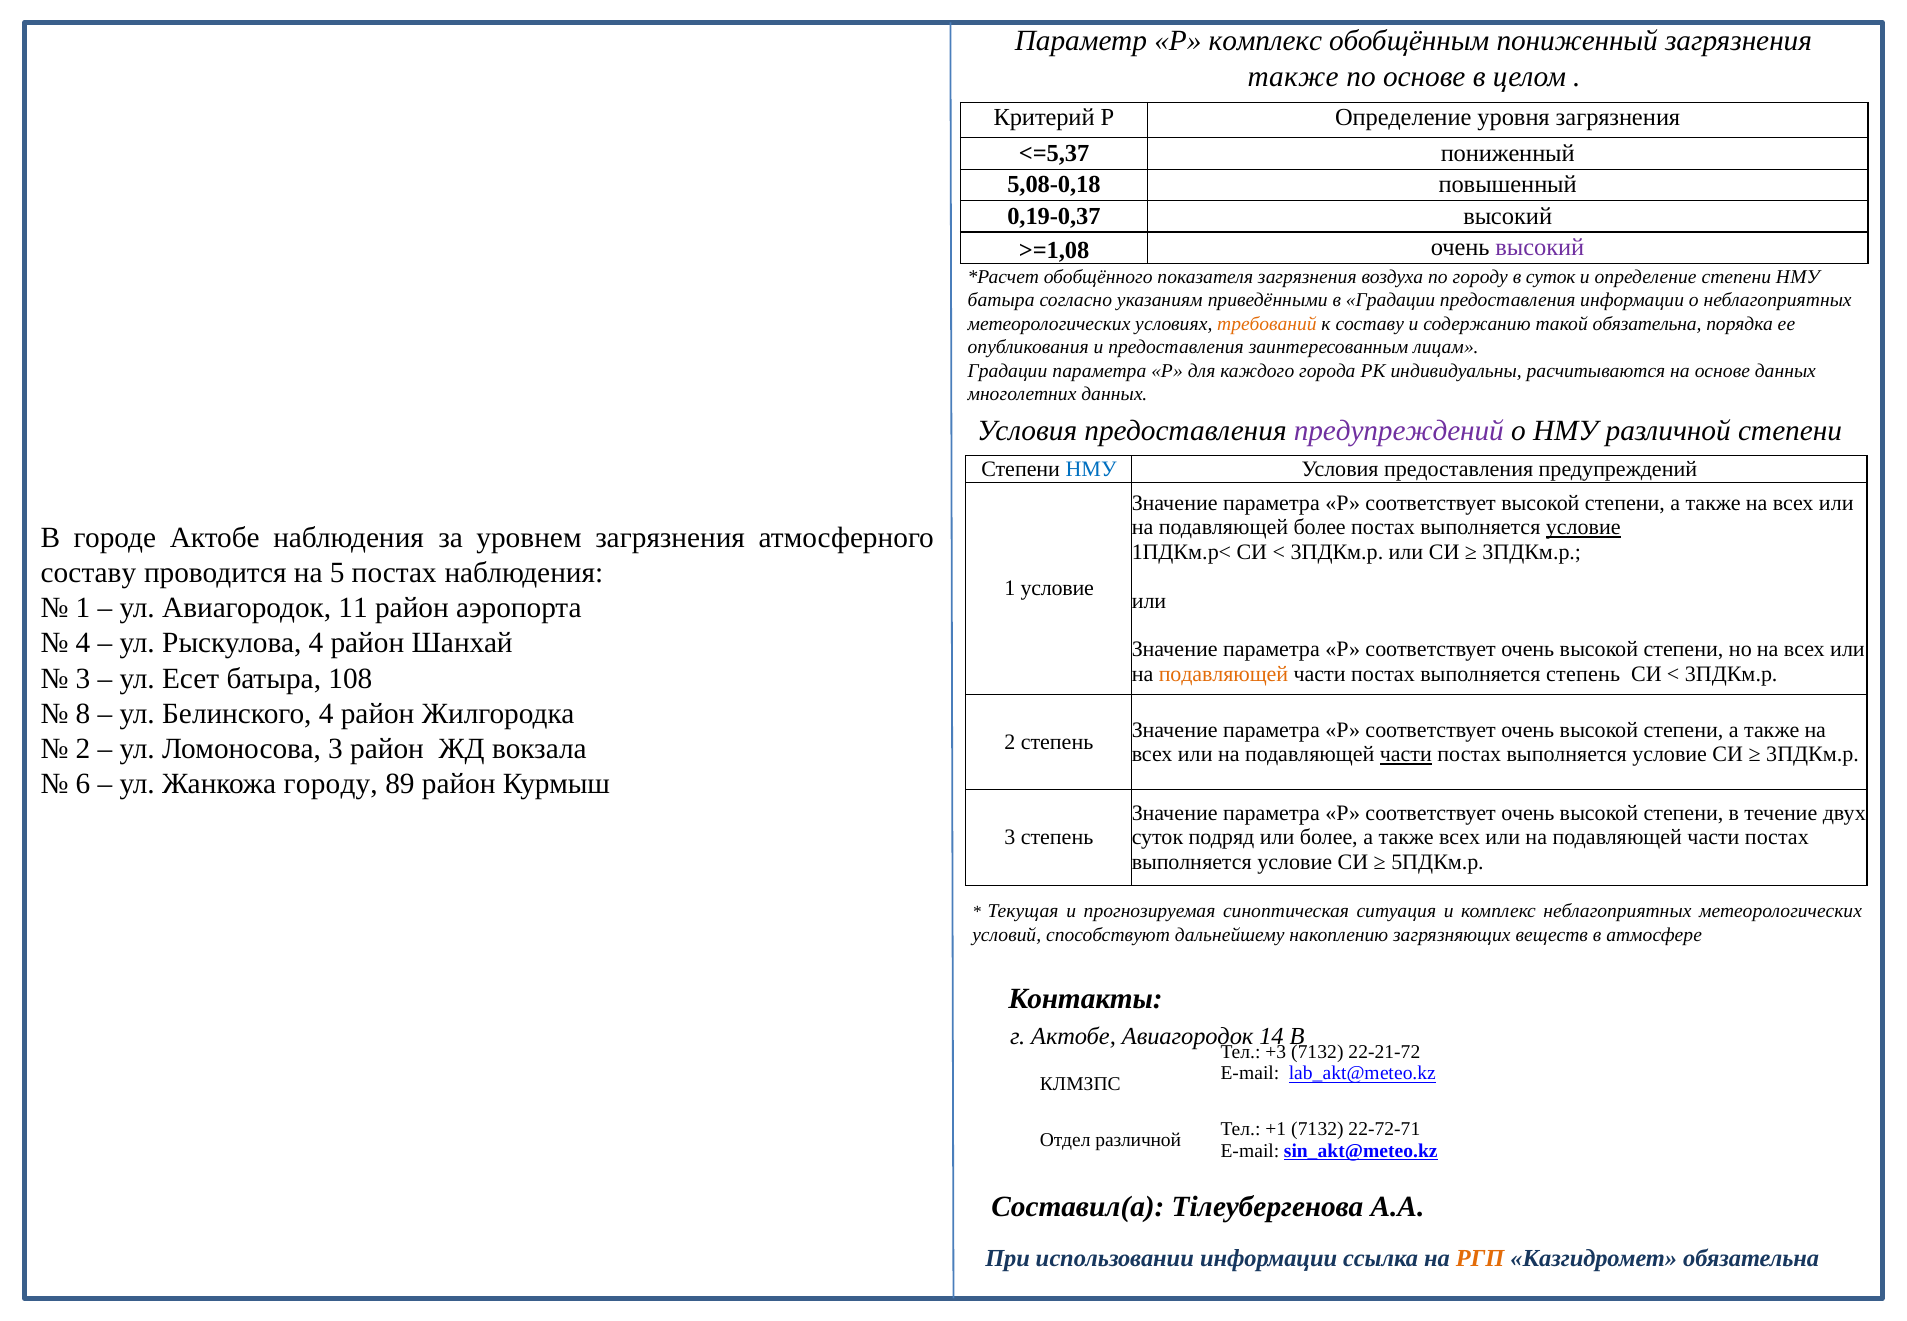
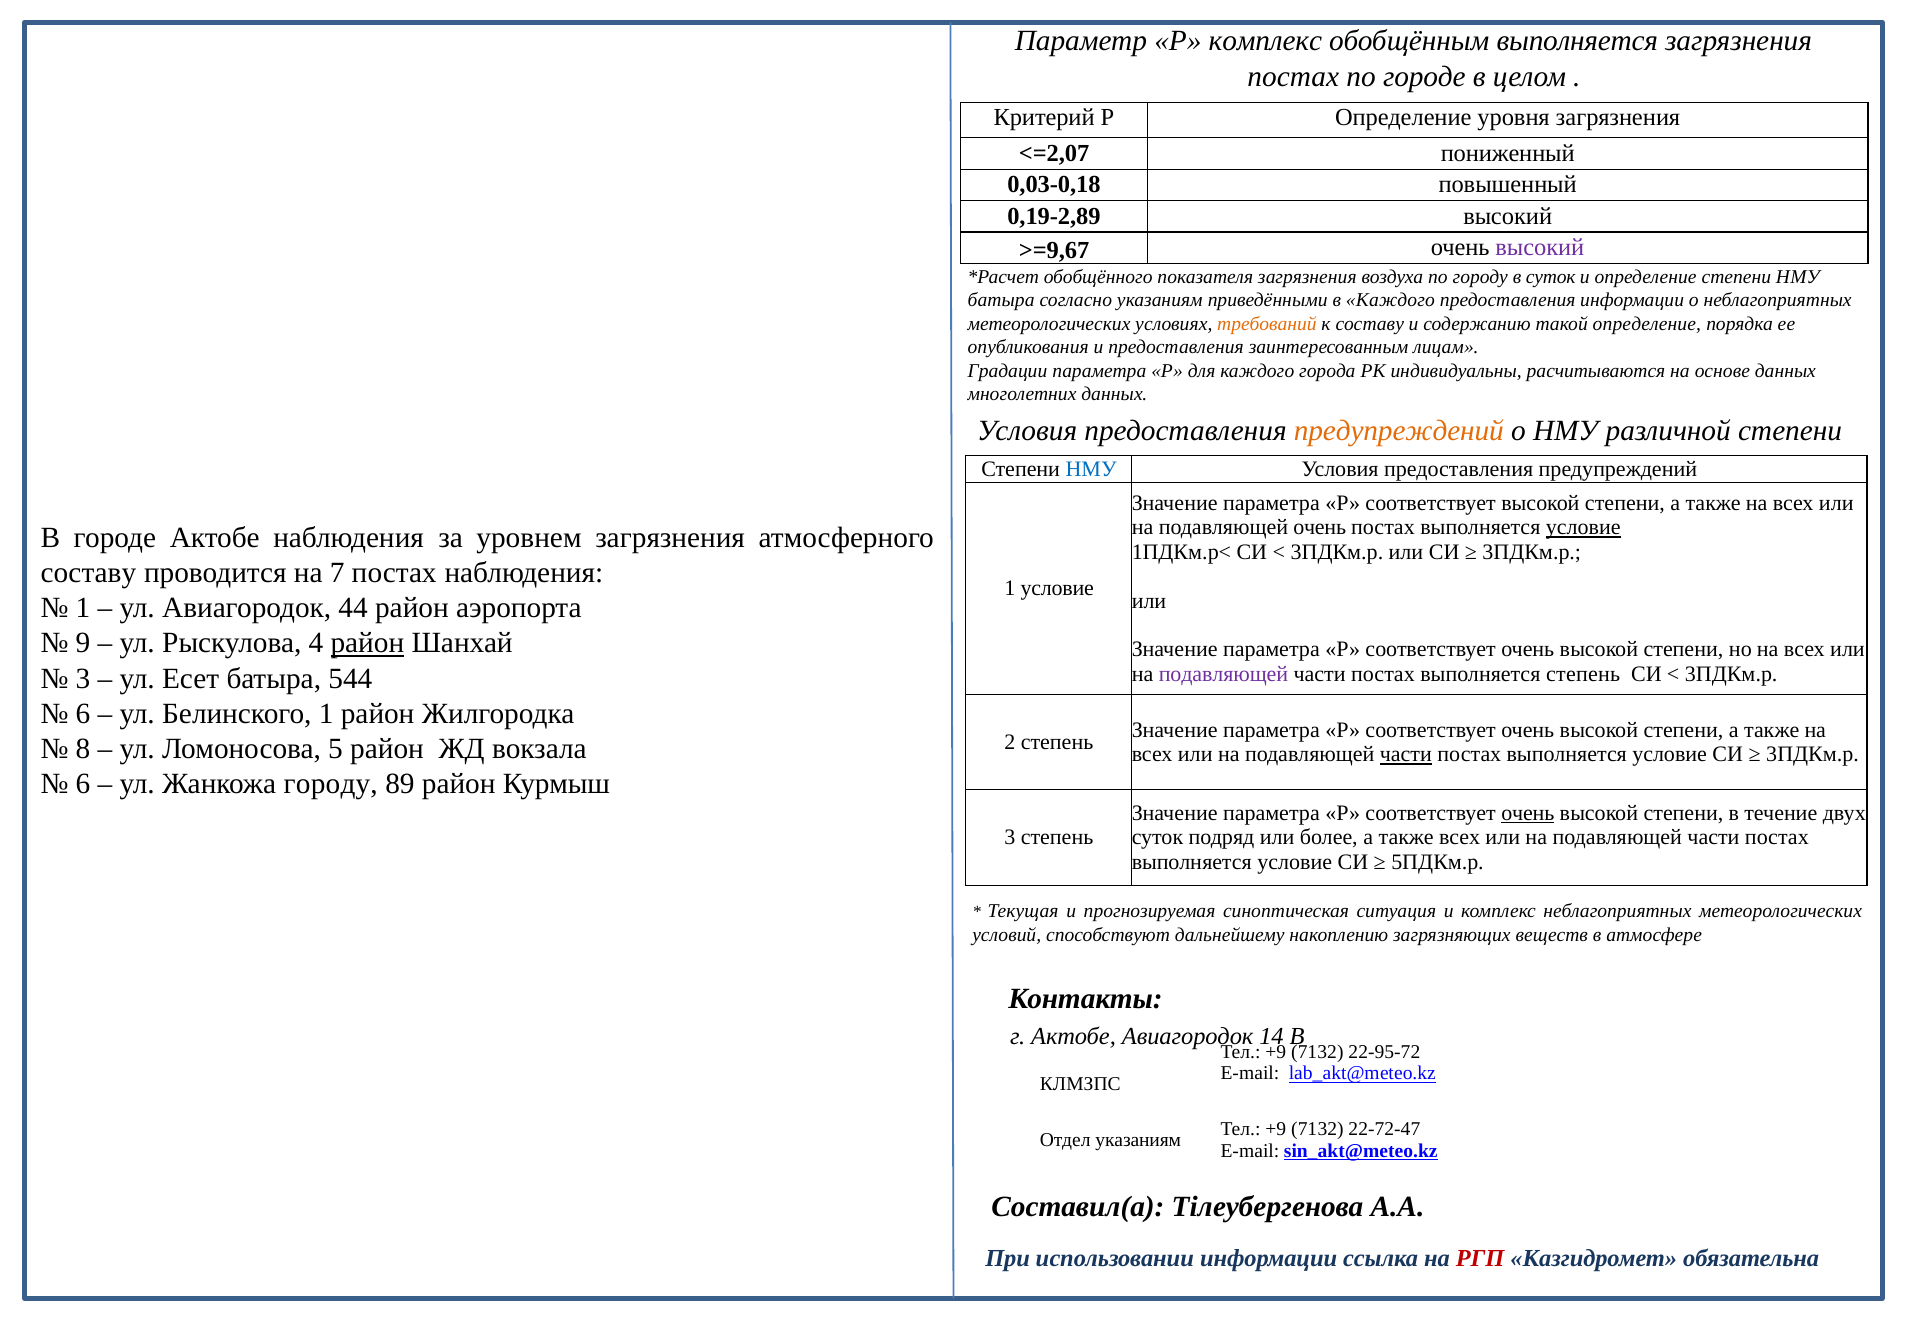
обобщённым пониженный: пониженный -> выполняется (1577, 41)
также: также -> постах (1293, 76)
по основе: основе -> городе (1424, 76)
<=5,37: <=5,37 -> <=2,07 (1054, 153)
5,08-0,18: 5,08-0,18 -> 0,03-0,18 (1054, 185)
0,19-0,37: 0,19-0,37 -> 0,19-2,89 (1054, 216)
>=1,08: >=1,08 -> >=9,67 (1054, 250)
в Градации: Градации -> Каждого (1390, 300)
такой обязательна: обязательна -> определение (1647, 323)
предупреждений colour: purple -> orange (1399, 430)
подавляющей более: более -> очень (1320, 527)
5: 5 -> 7 (337, 572)
11: 11 -> 44 (353, 608)
4: 4 -> 9 (83, 643)
район underline: none -> present (367, 643)
подавляющей colour: orange -> purple (1223, 674)
108: 108 -> 544 (350, 678)
8: 8 -> 6 (83, 713)
Белинского 4: 4 -> 1 (326, 713)
2: 2 -> 8 (83, 748)
Ломоносова 3: 3 -> 5 (336, 748)
очень underline: none -> present (1528, 813)
+3: +3 -> +9 (1276, 1051)
22-21-72: 22-21-72 -> 22-95-72 (1384, 1051)
+1: +1 -> +9 (1276, 1129)
22-72-71: 22-72-71 -> 22-72-47 (1384, 1129)
Отдел различной: различной -> указаниям (1138, 1140)
РГП colour: orange -> red (1480, 1257)
